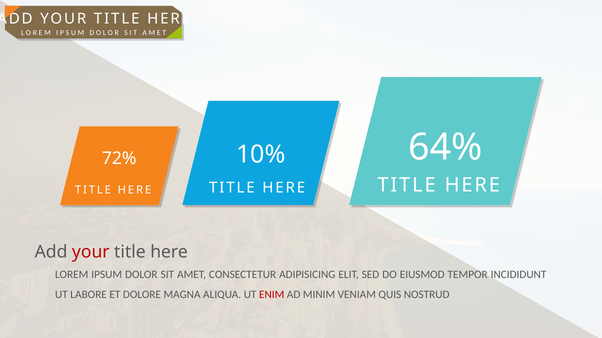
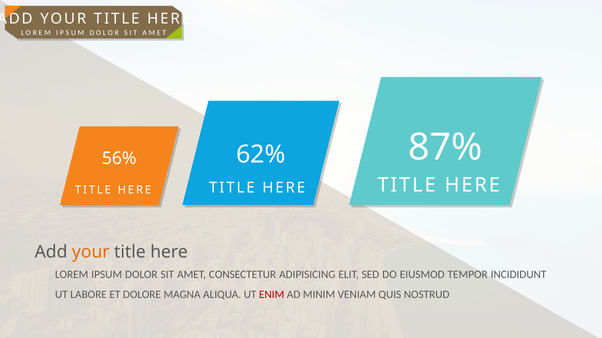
64%: 64% -> 87% (445, 148)
10%: 10% -> 62% (261, 155)
72%: 72% -> 56% (119, 159)
your colour: red -> orange (91, 253)
